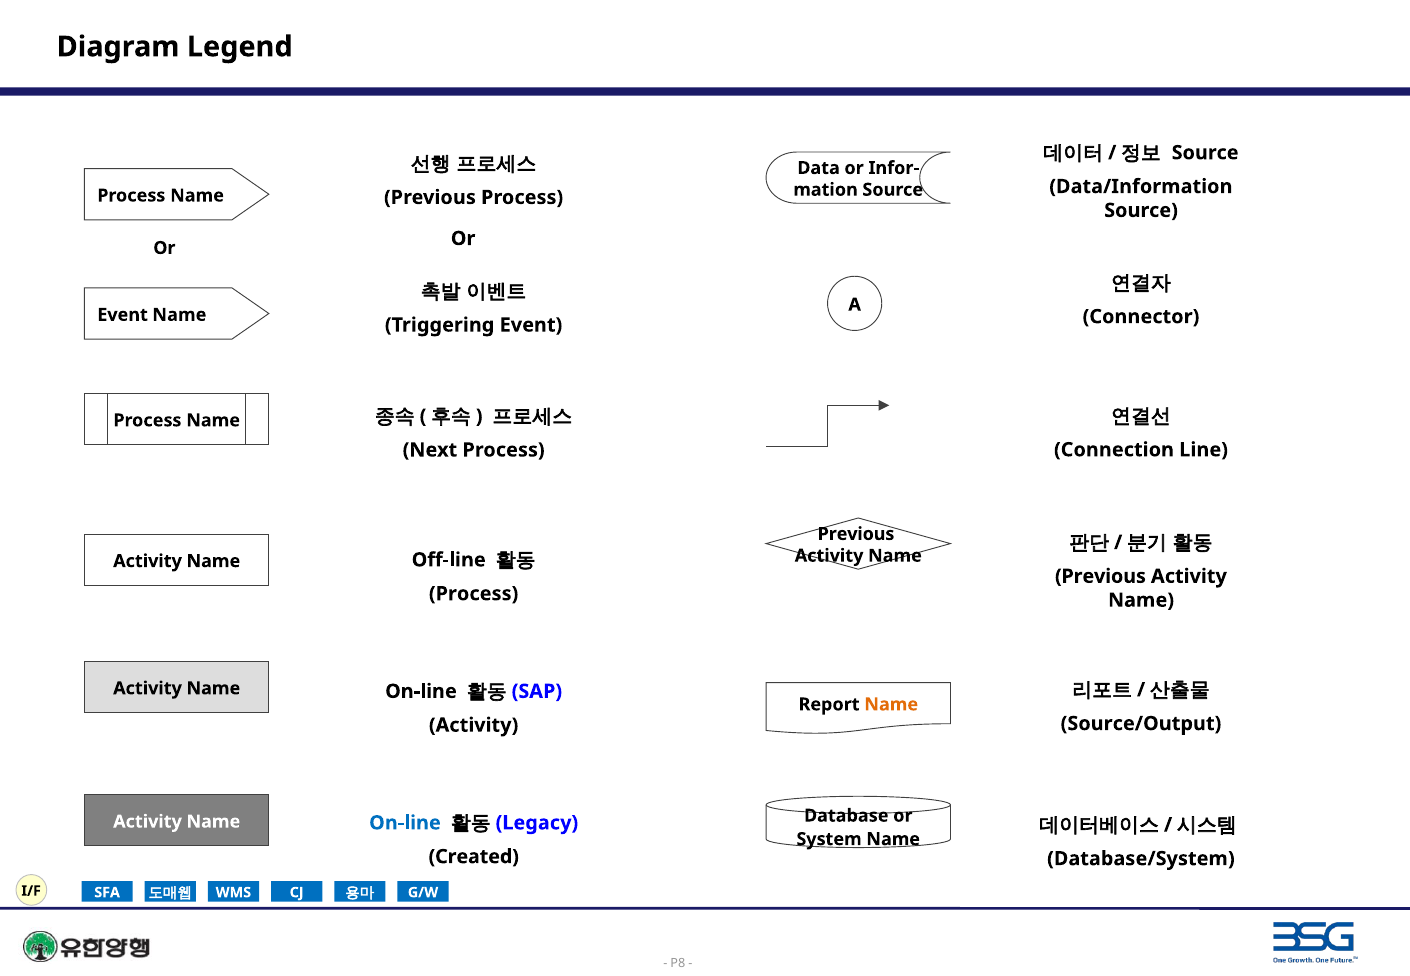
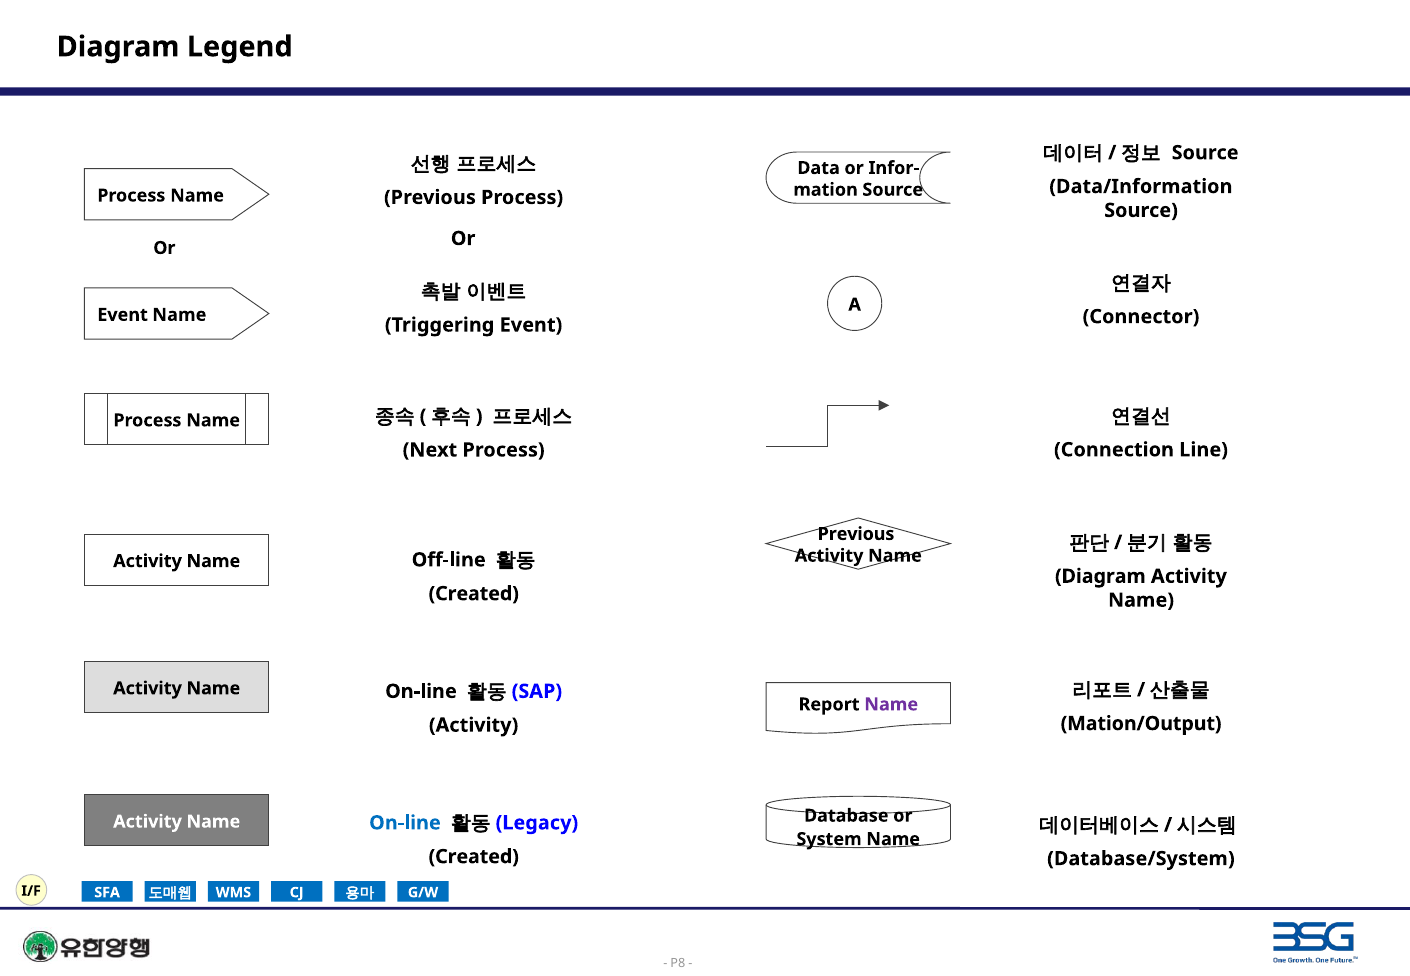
Previous: Previous -> Diagram (1100, 576)
Process: Process -> Created (474, 594)
Name colour: orange -> purple (891, 705)
Source/Output: Source/Output -> Mation/Output (1141, 724)
